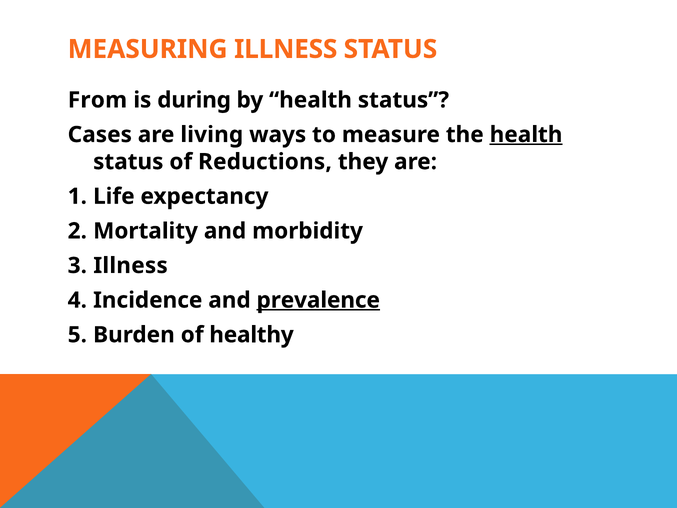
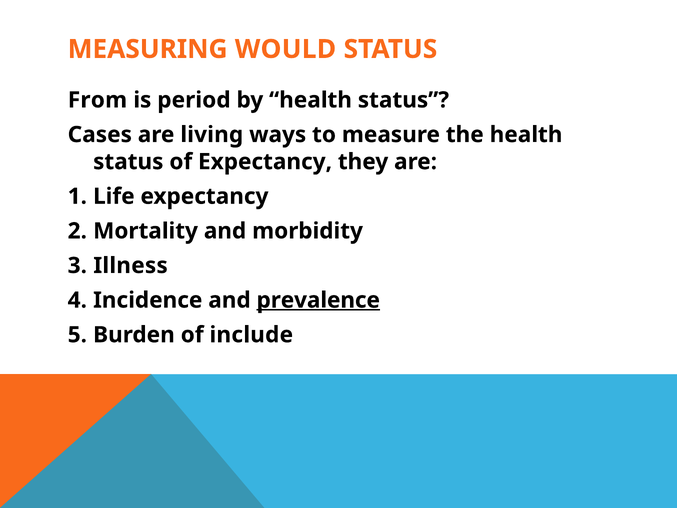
MEASURING ILLNESS: ILLNESS -> WOULD (285, 49)
during: during -> period (194, 100)
health underline: present -> none (526, 135)
of Reductions: Reductions -> Expectancy (265, 162)
healthy: healthy -> include (251, 335)
